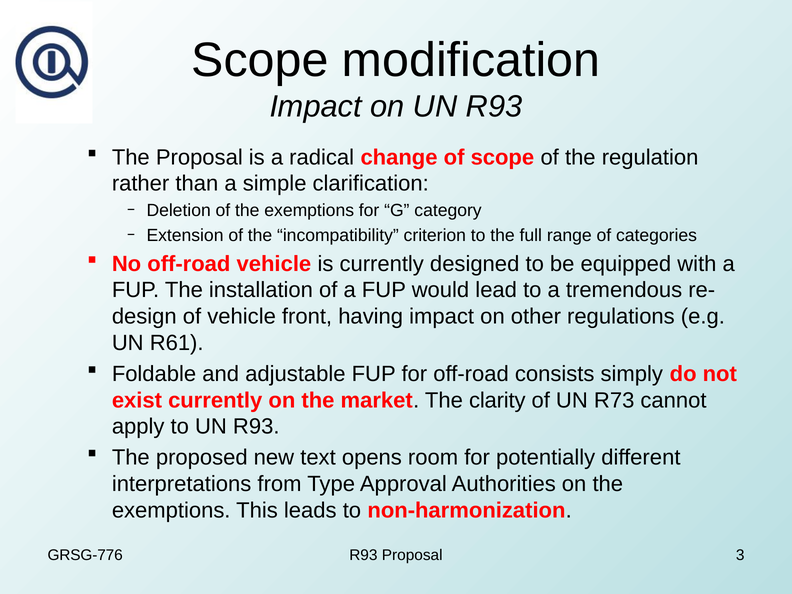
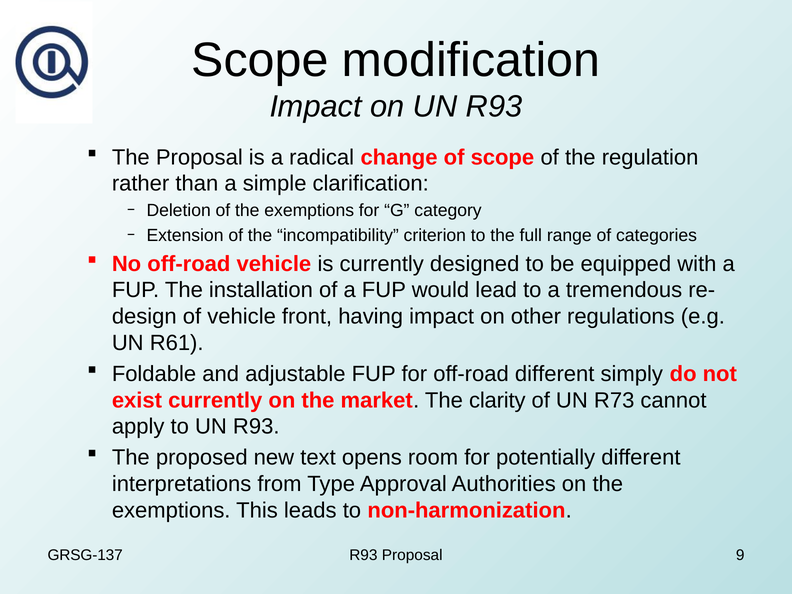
off-road consists: consists -> different (555, 374)
GRSG-776: GRSG-776 -> GRSG-137 (85, 555)
3: 3 -> 9 (740, 555)
